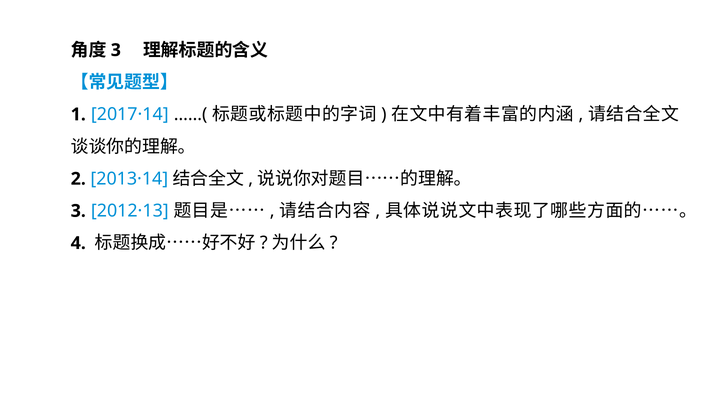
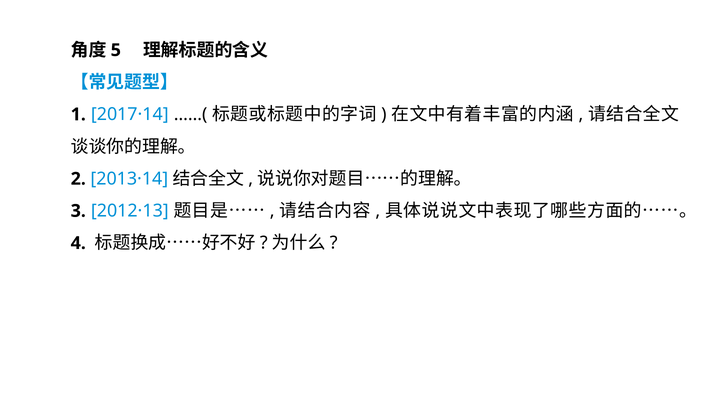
3: 3 -> 5 (116, 50)
